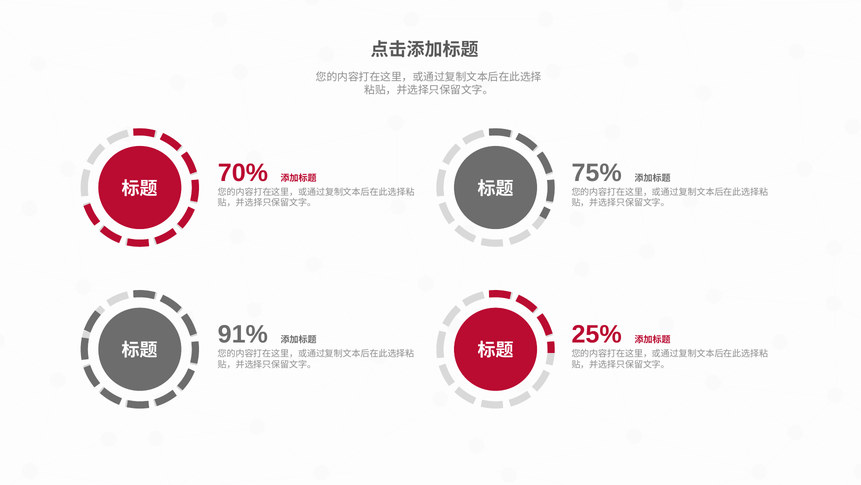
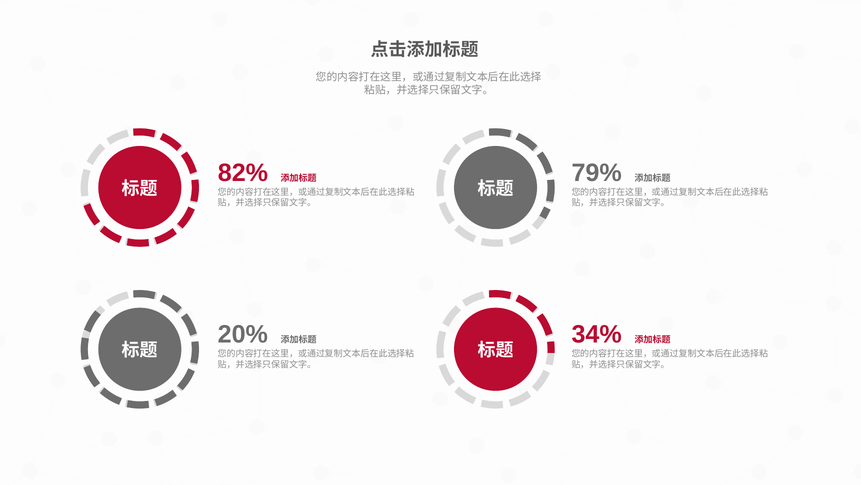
70%: 70% -> 82% (243, 172)
75%: 75% -> 79% (597, 172)
91%: 91% -> 20% (243, 334)
25%: 25% -> 34% (597, 334)
